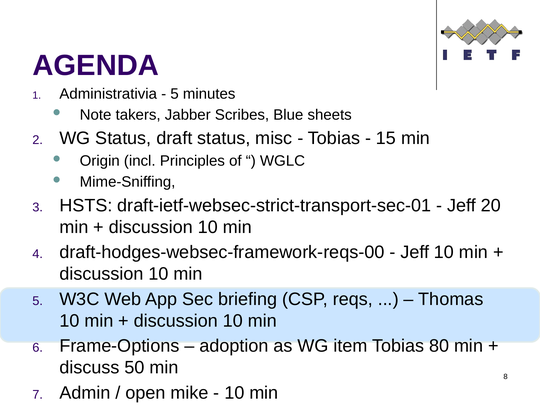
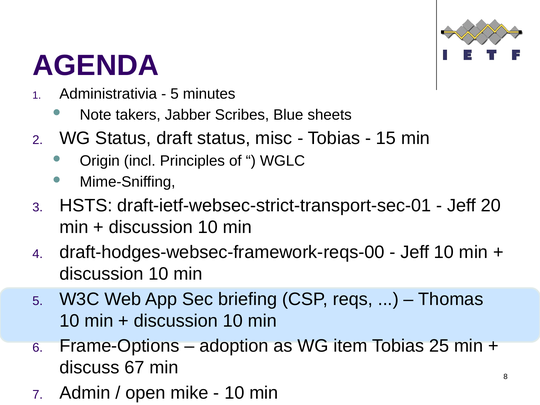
80: 80 -> 25 (439, 346)
50: 50 -> 67 (134, 368)
